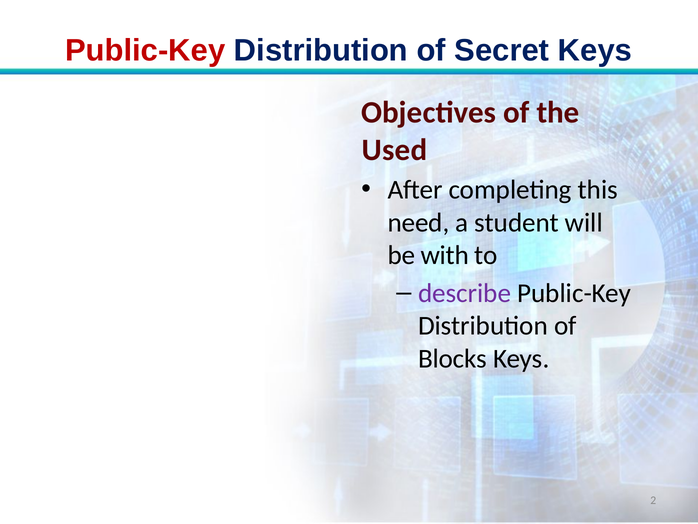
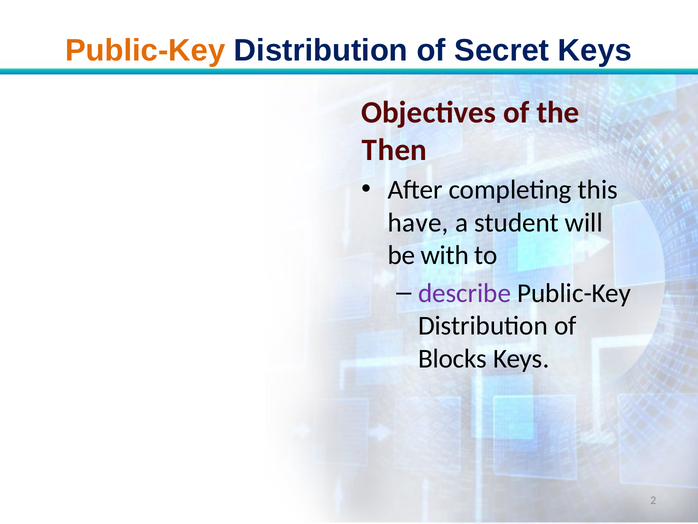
Public-Key colour: red -> orange (145, 50)
Used: Used -> Then (395, 150)
need: need -> have (418, 222)
